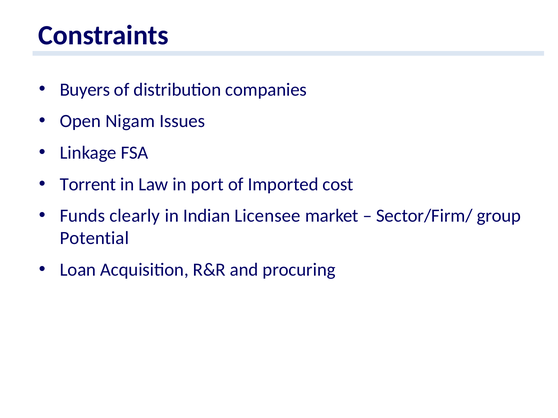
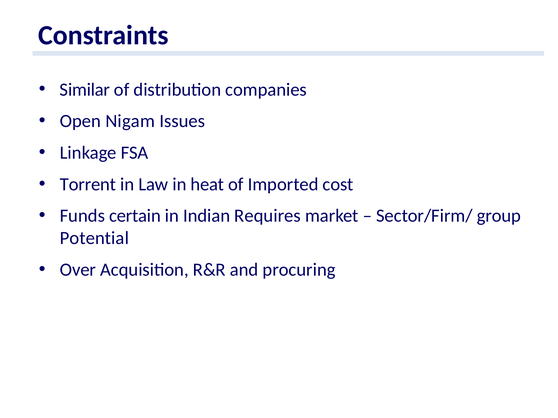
Buyers: Buyers -> Similar (85, 90)
port: port -> heat (207, 185)
clearly: clearly -> certain (135, 216)
Licensee: Licensee -> Requires (268, 216)
Loan: Loan -> Over (78, 270)
